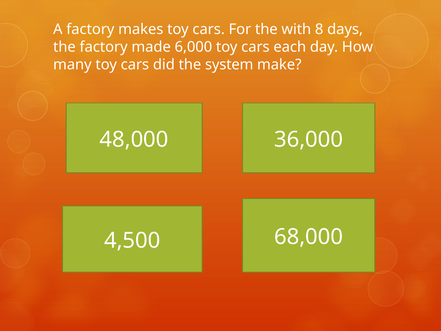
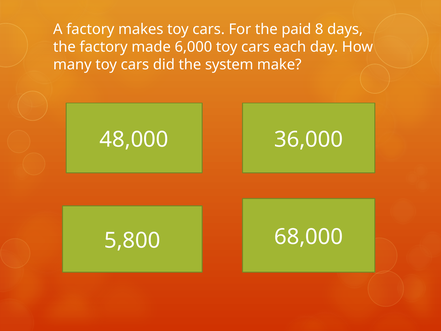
with: with -> paid (296, 29)
4,500: 4,500 -> 5,800 (132, 240)
